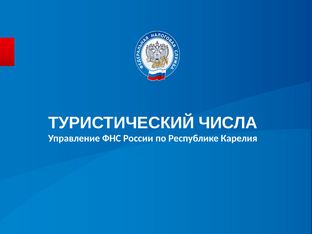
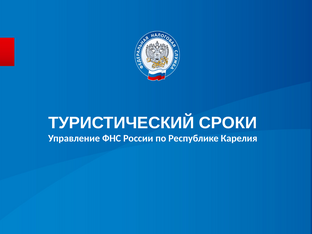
ЧИСЛА: ЧИСЛА -> СРОКИ (228, 123)
